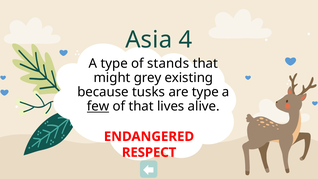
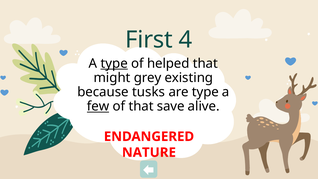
Asia: Asia -> First (149, 40)
type underline: none -> present (114, 63)
stands: stands -> helped (168, 63)
lives: lives -> save (171, 106)
RESPECT: RESPECT -> NATURE (149, 152)
